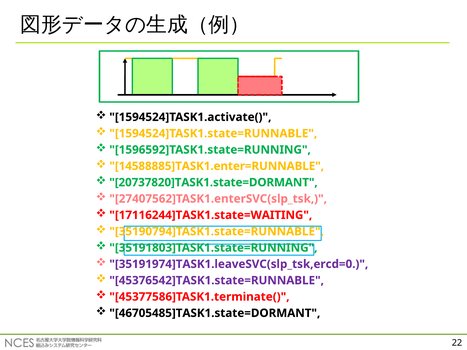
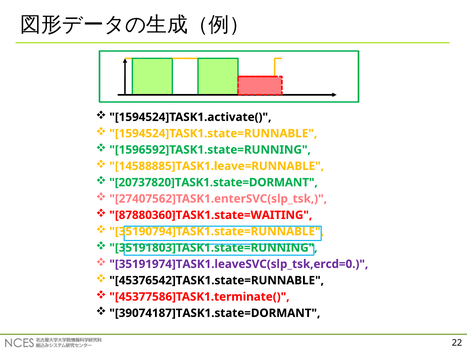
14588885]TASK1.enter=RUNNABLE: 14588885]TASK1.enter=RUNNABLE -> 14588885]TASK1.leave=RUNNABLE (217, 166)
17116244]TASK1.state=WAITING: 17116244]TASK1.state=WAITING -> 87880360]TASK1.state=WAITING (211, 215)
45376542]TASK1.state=RUNNABLE colour: purple -> black (217, 281)
46705485]TASK1.state=DORMANT: 46705485]TASK1.state=DORMANT -> 39074187]TASK1.state=DORMANT (215, 313)
